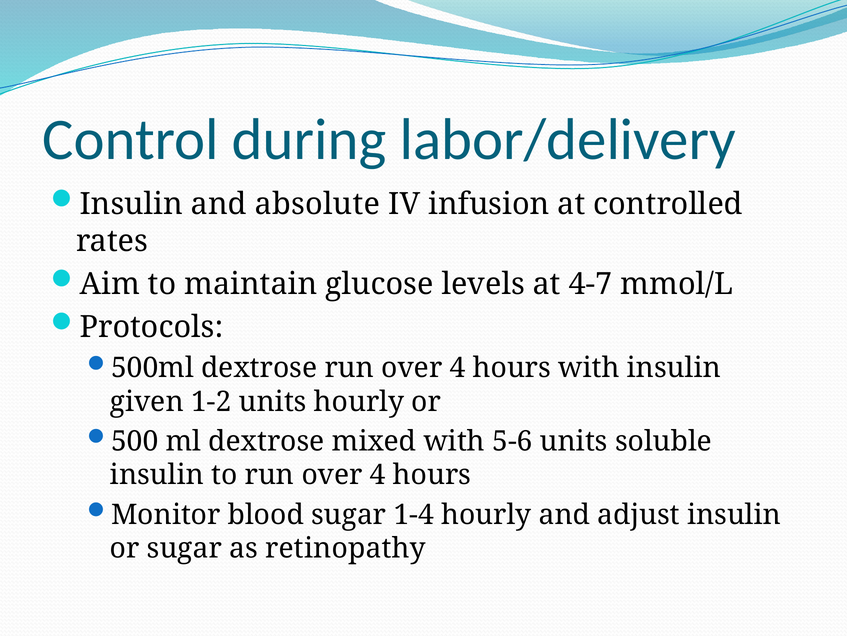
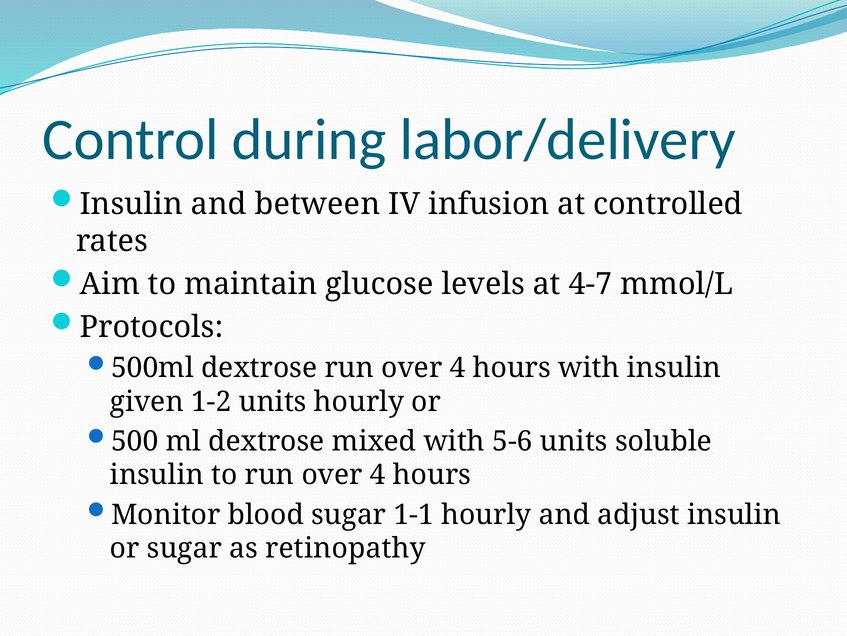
absolute: absolute -> between (317, 204)
1-4: 1-4 -> 1-1 (414, 514)
